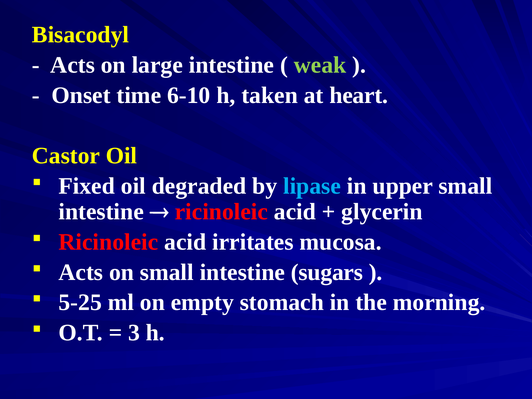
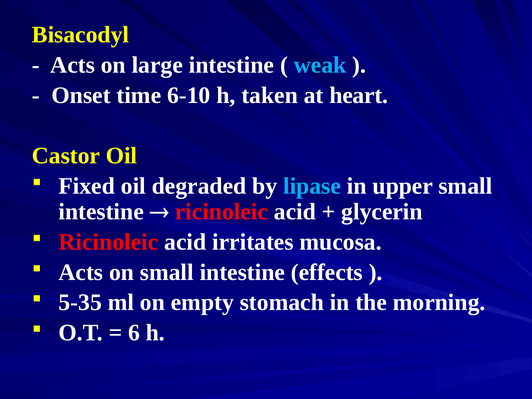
weak colour: light green -> light blue (320, 65)
sugars: sugars -> effects (327, 272)
5-25: 5-25 -> 5-35 (80, 303)
3: 3 -> 6 (134, 333)
